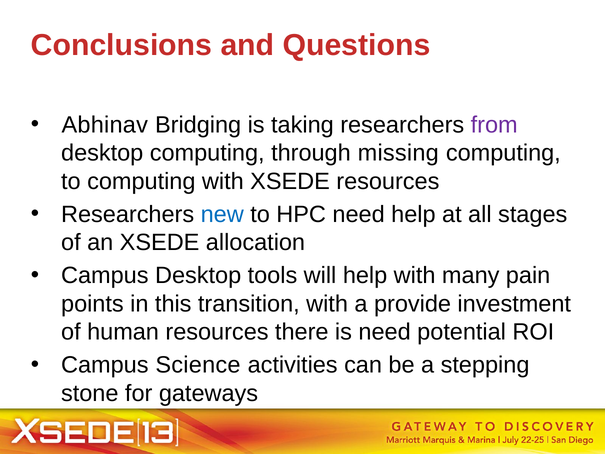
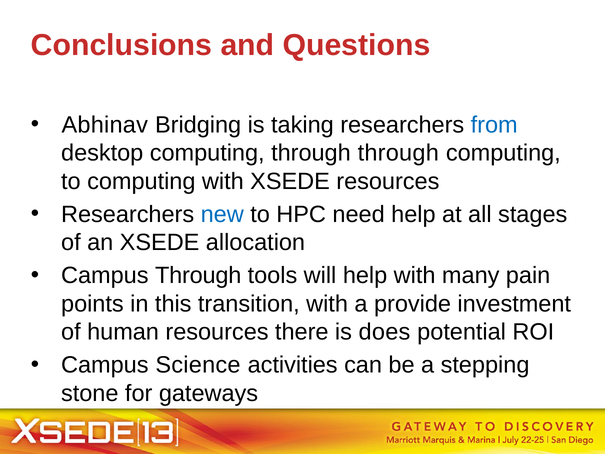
from colour: purple -> blue (494, 125)
through missing: missing -> through (398, 153)
Campus Desktop: Desktop -> Through (198, 275)
is need: need -> does (384, 332)
